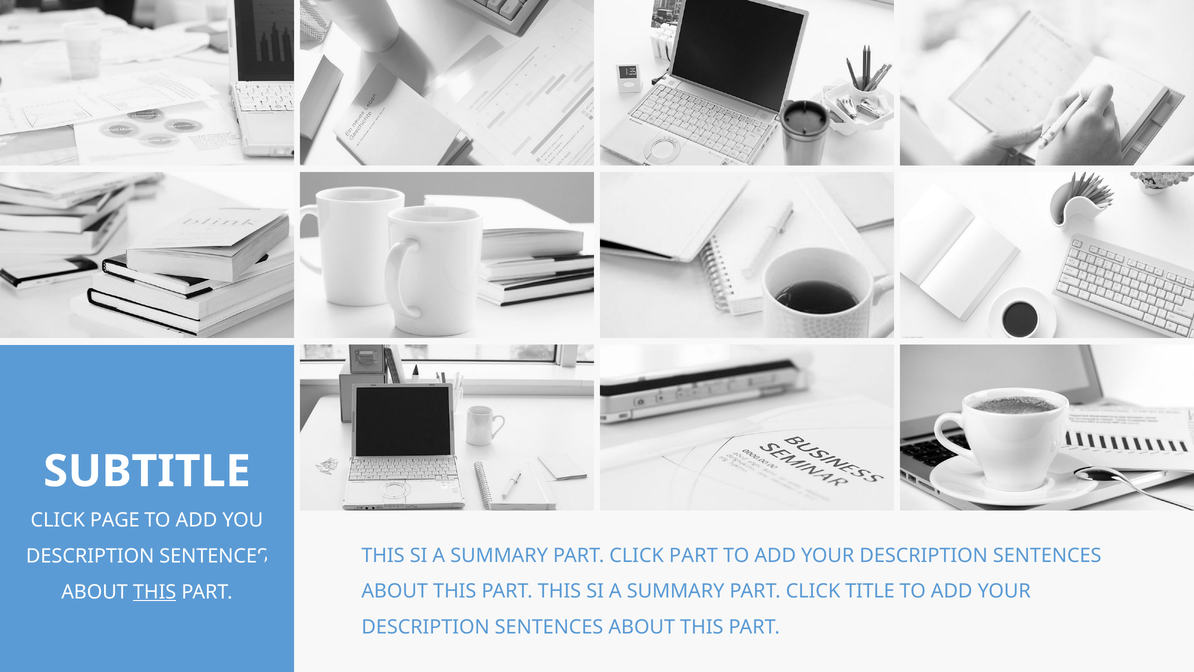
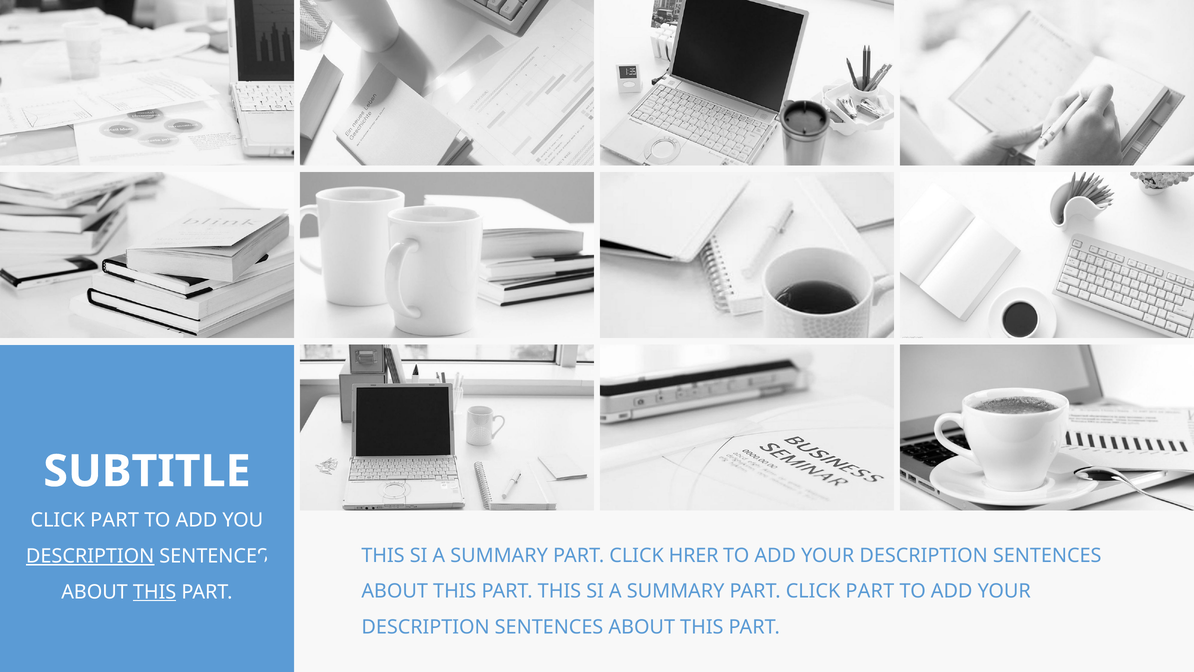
PAGE: PAGE -> PART (115, 520)
CLICK PART: PART -> HRER (694, 555)
DESCRIPTION underline: none -> present (90, 556)
PART CLICK TITLE: TITLE -> PART (870, 591)
